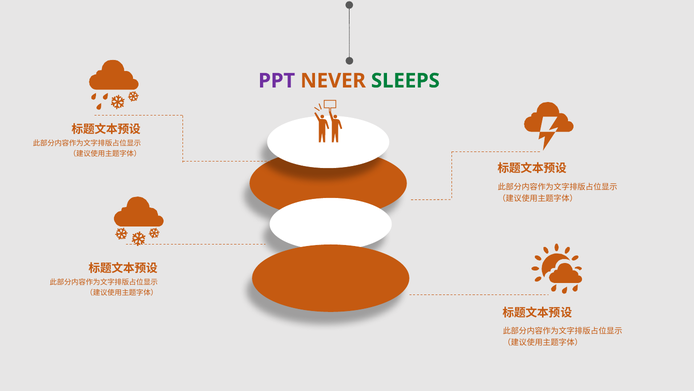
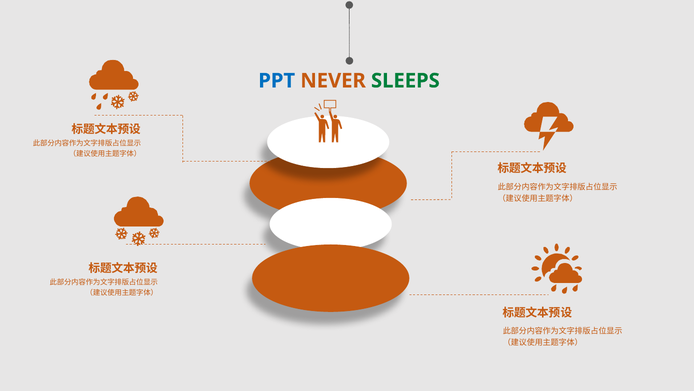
PPT colour: purple -> blue (277, 81)
